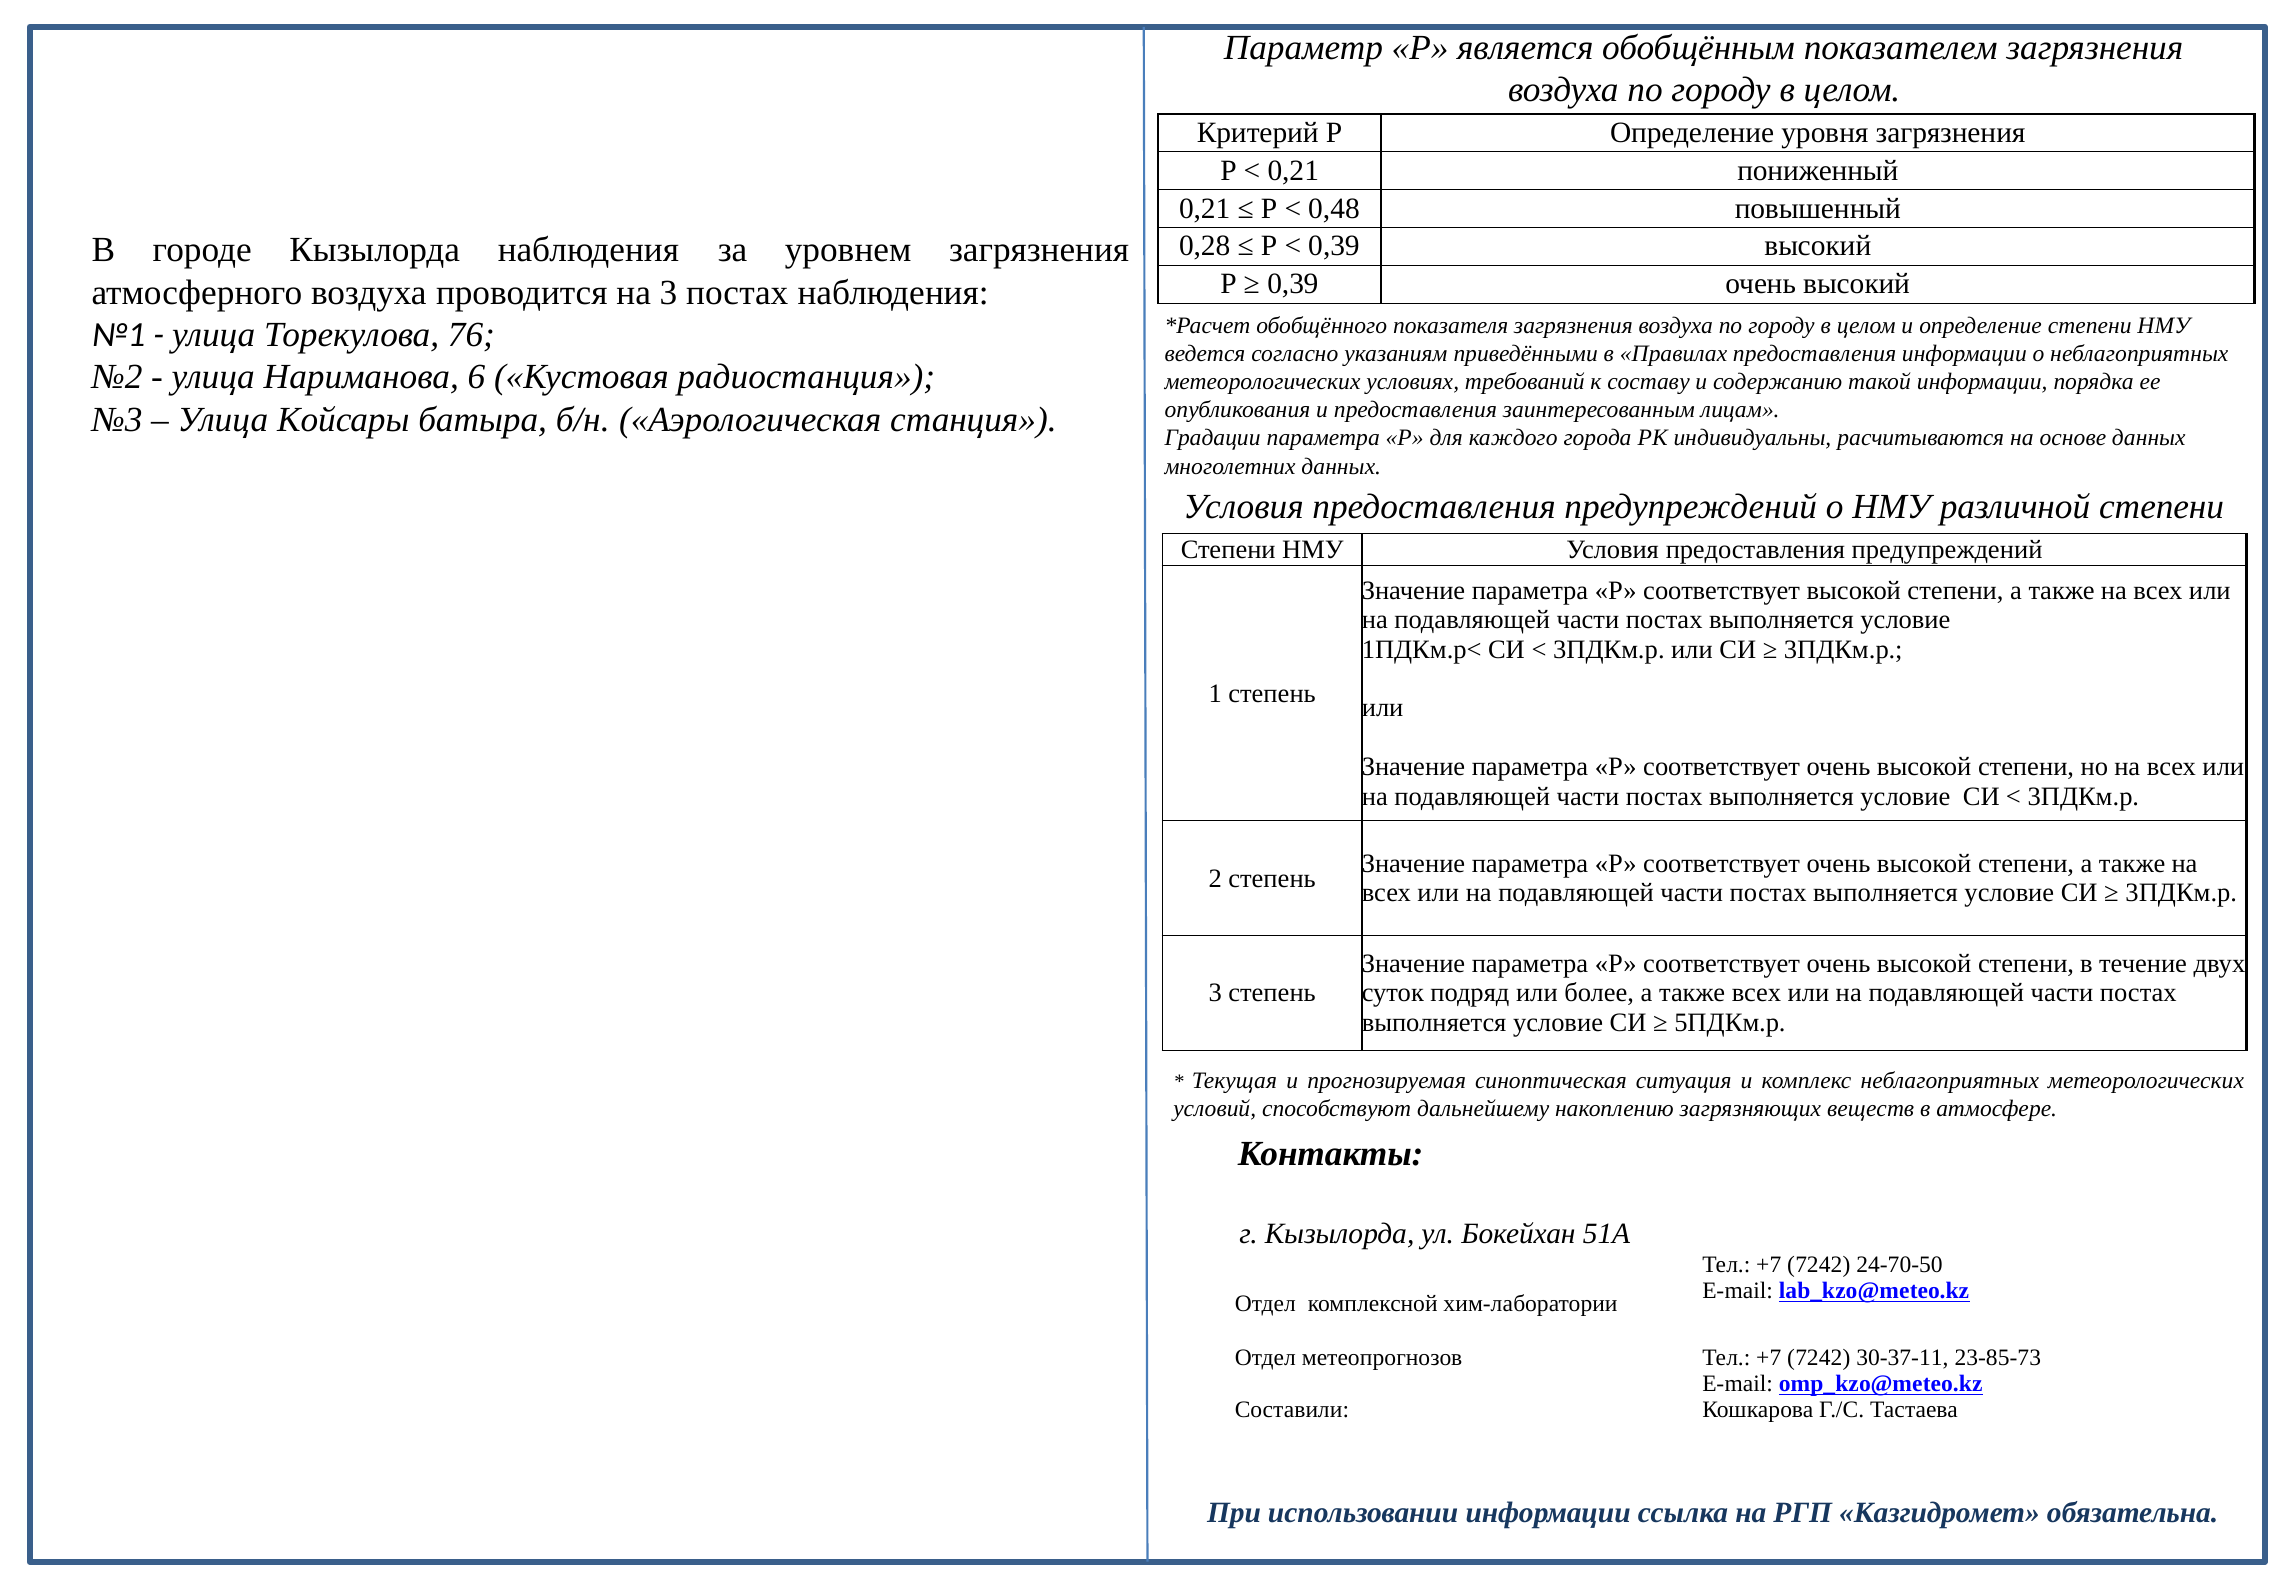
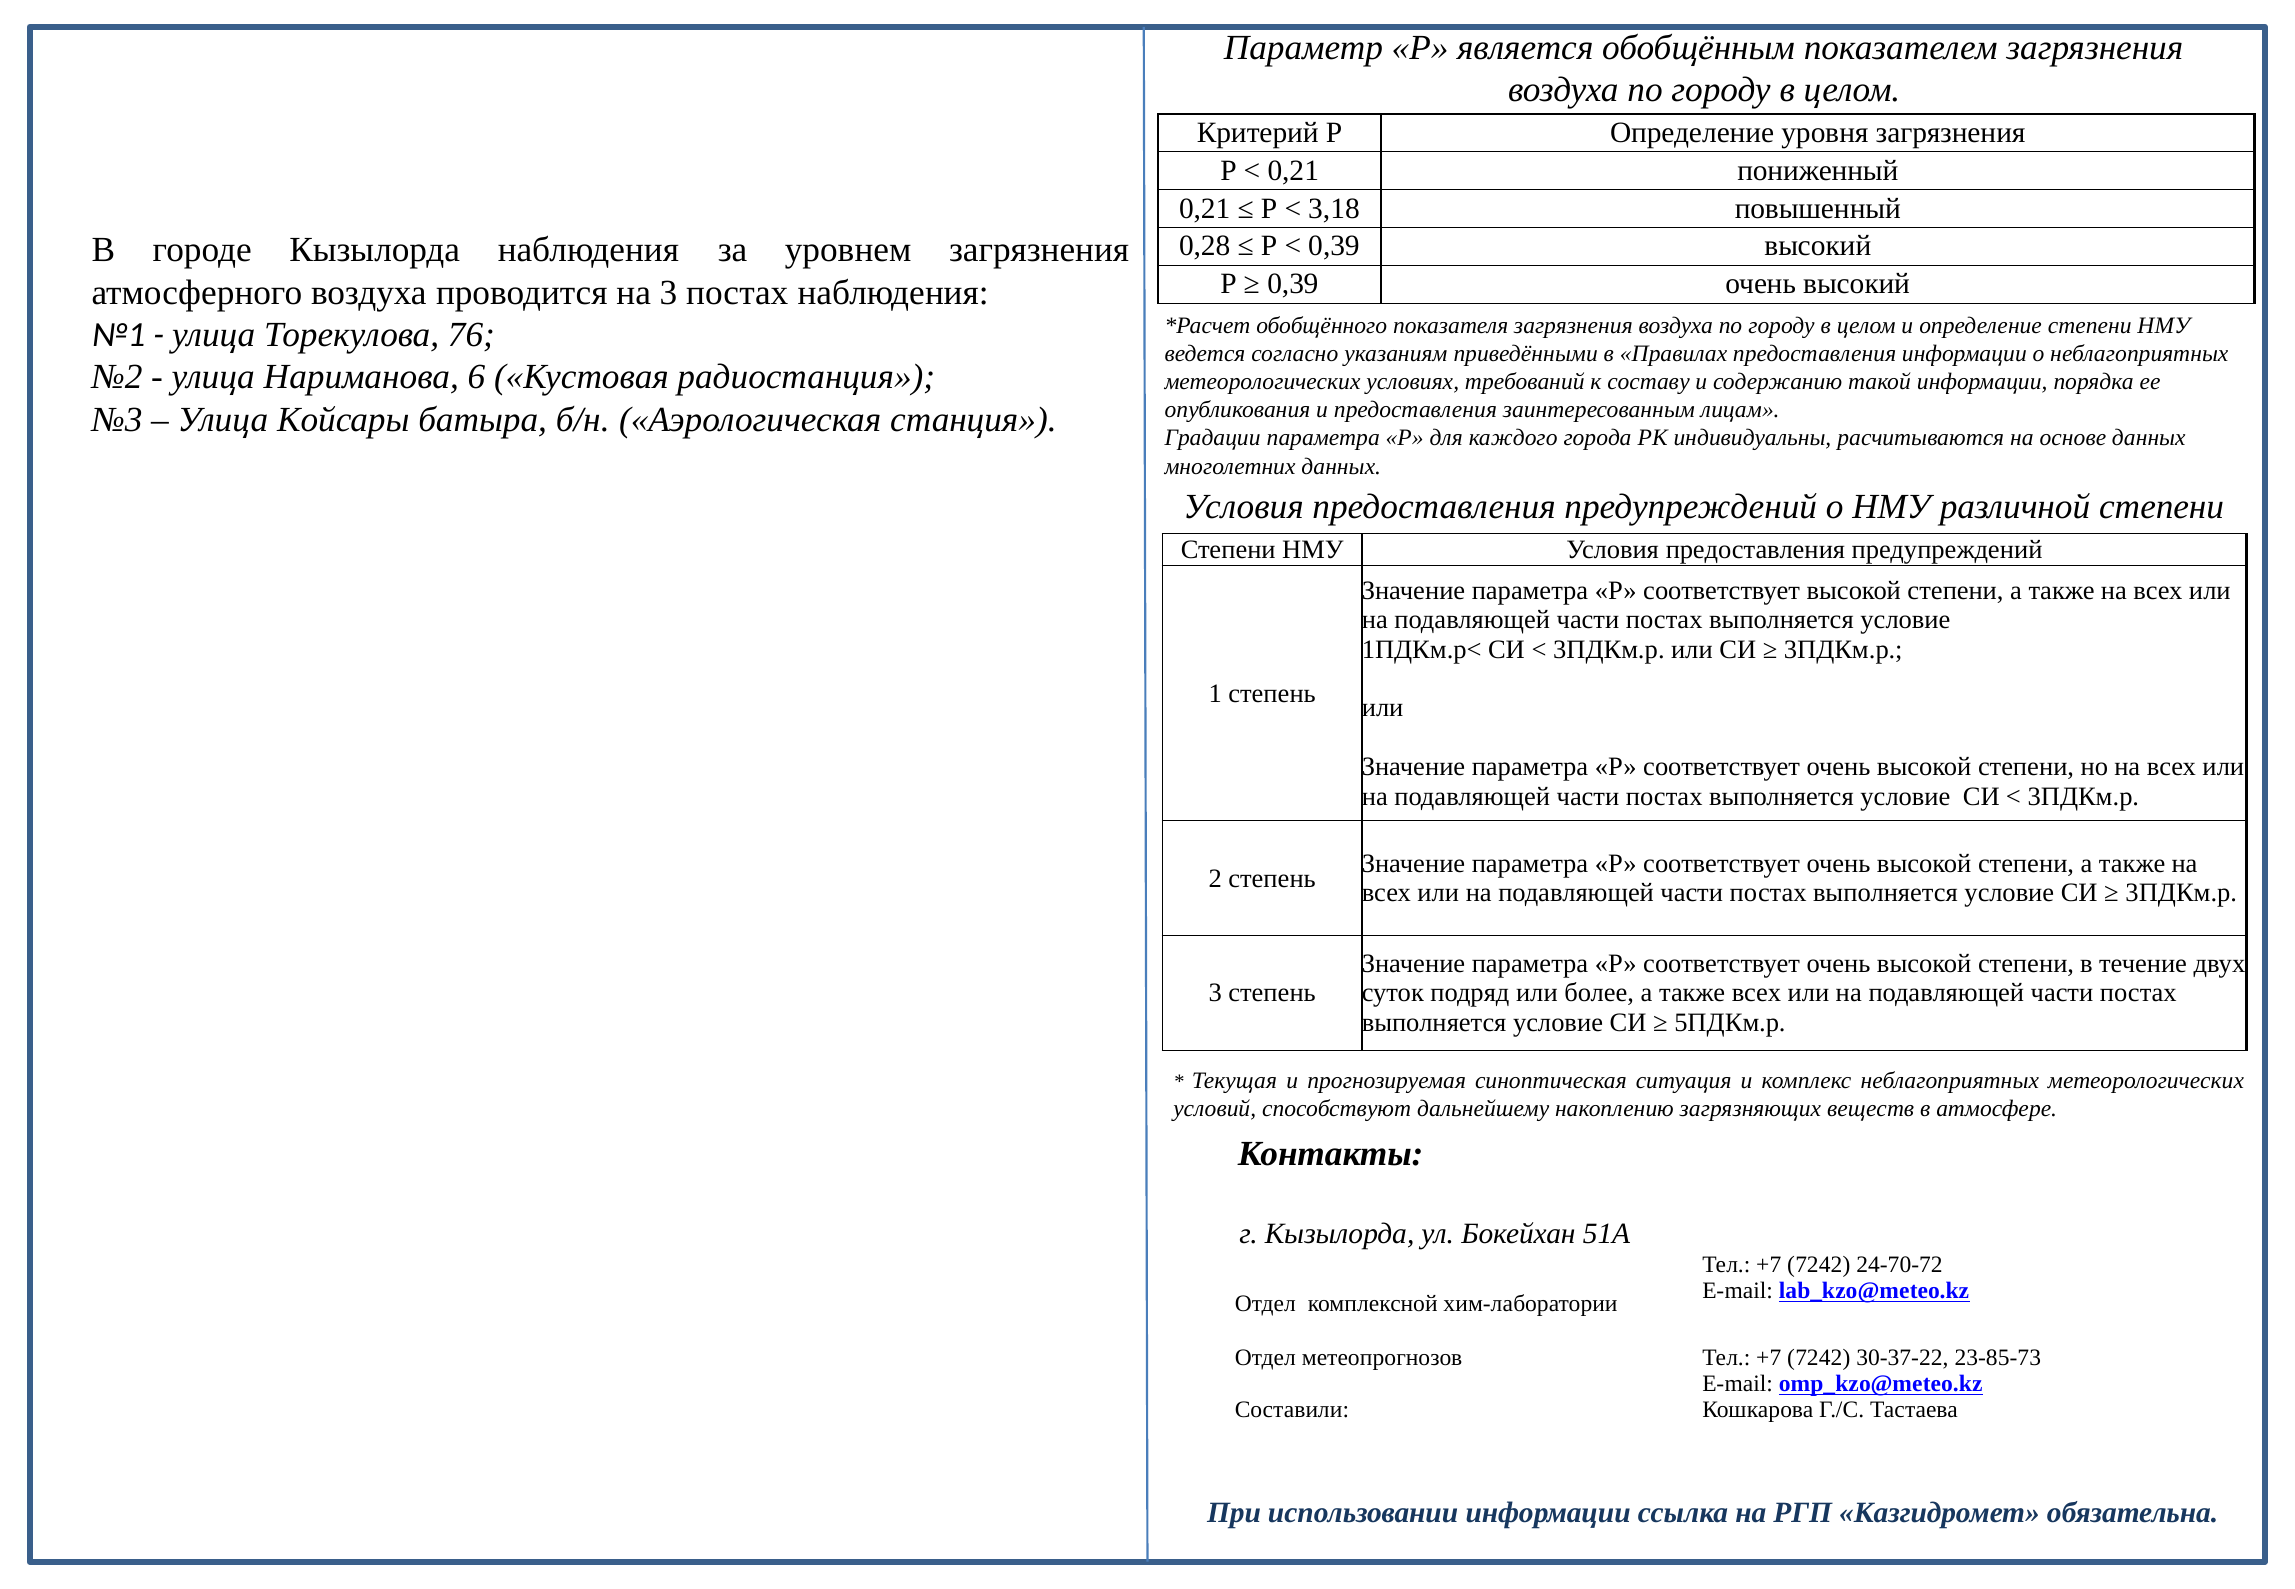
0,48: 0,48 -> 3,18 (1334, 208)
24-70-50: 24-70-50 -> 24-70-72 (1899, 1265)
30-37-11: 30-37-11 -> 30-37-22 (1902, 1358)
